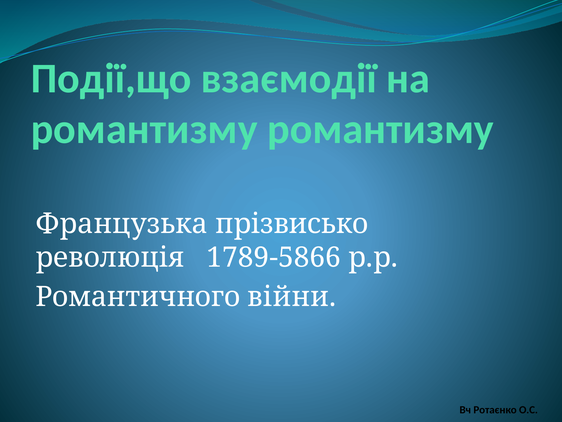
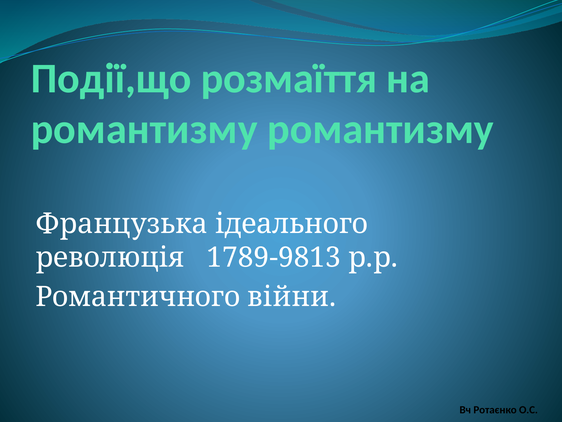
взаємодії: взаємодії -> розмаїття (289, 78)
прізвисько: прізвисько -> ідеального (292, 224)
1789-5866: 1789-5866 -> 1789-9813 (274, 257)
